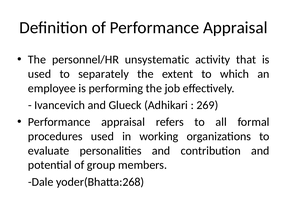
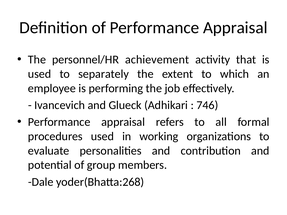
unsystematic: unsystematic -> achievement (157, 60)
269: 269 -> 746 (207, 105)
